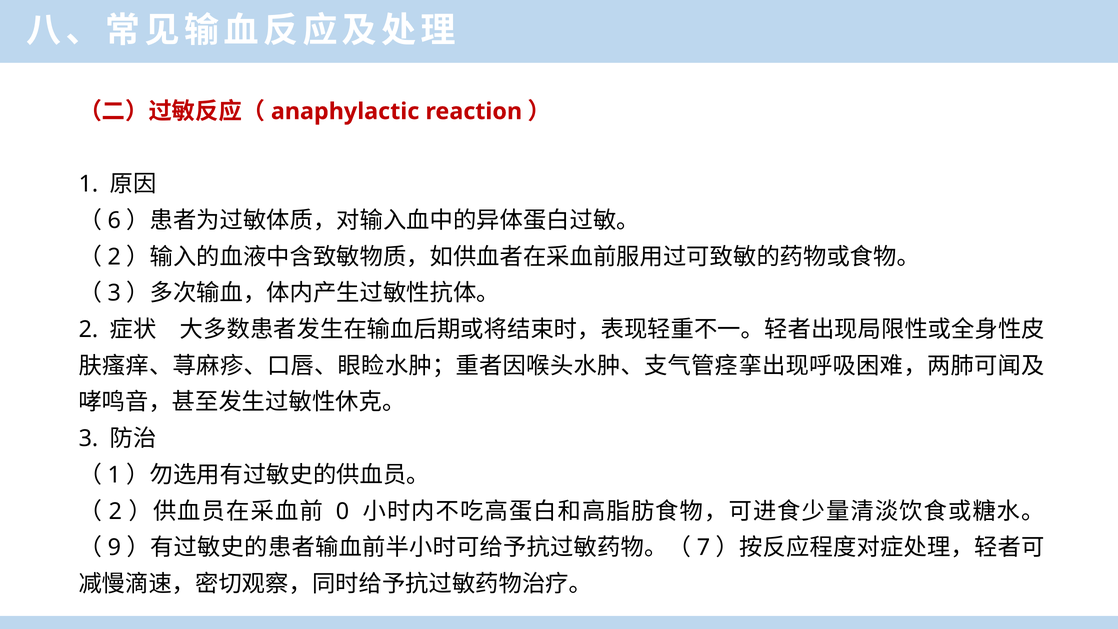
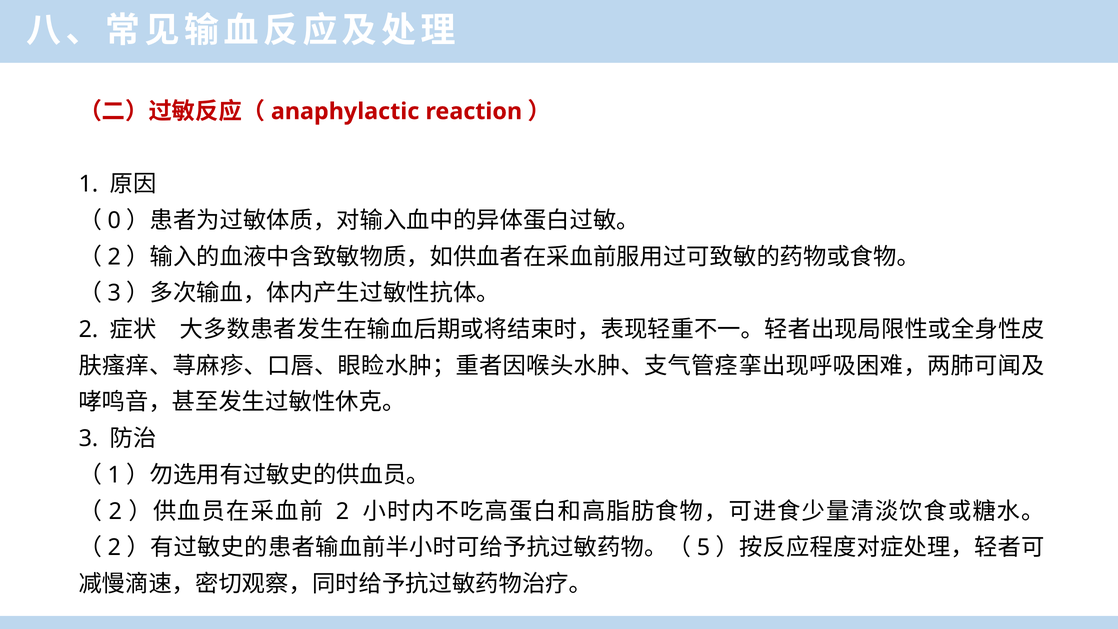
6: 6 -> 0 (114, 220)
0: 0 -> 2 (342, 511)
9: 9 -> 2 (114, 548)
7: 7 -> 5 (703, 548)
